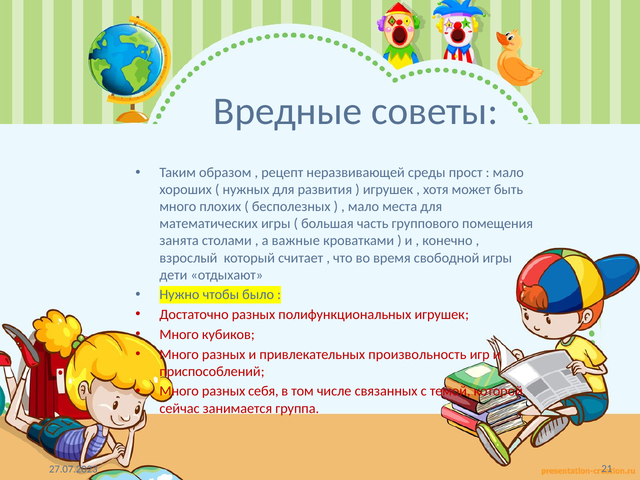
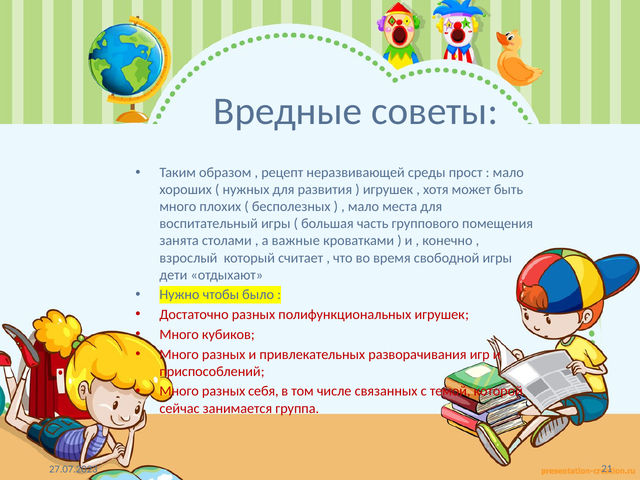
математических: математических -> воспитательный (209, 224)
произвольность: произвольность -> разворачивания (417, 354)
